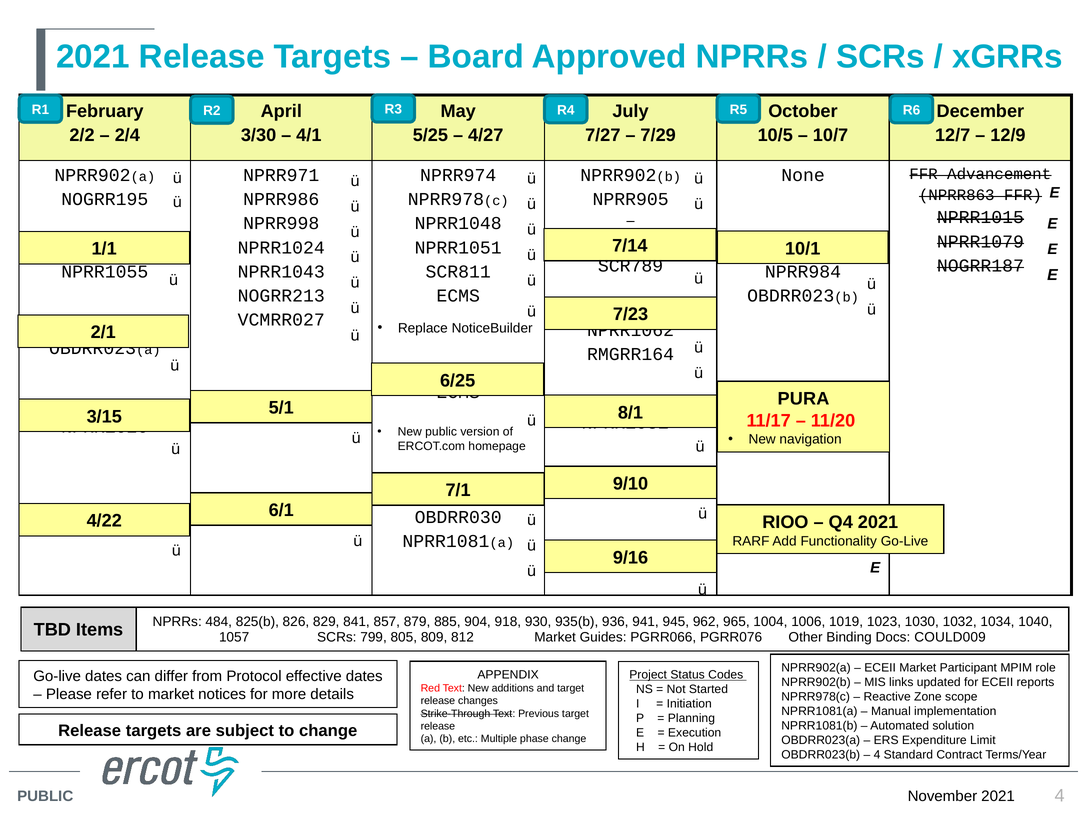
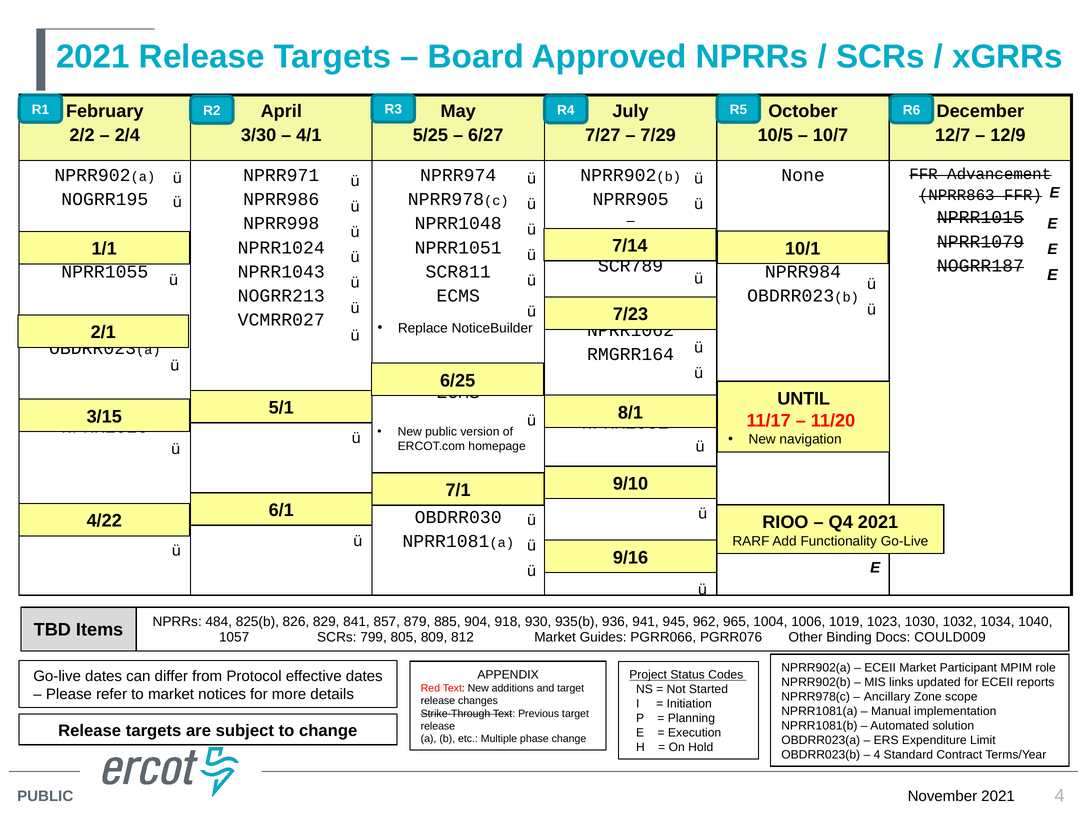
4/27: 4/27 -> 6/27 (486, 135)
PURA: PURA -> UNTIL (804, 399)
Reactive: Reactive -> Ancillary (887, 696)
